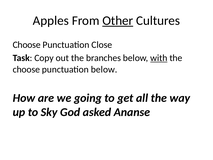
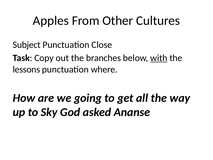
Other underline: present -> none (118, 21)
Choose: Choose -> Subject (27, 45)
choose: choose -> lessons (26, 69)
punctuation below: below -> where (104, 69)
